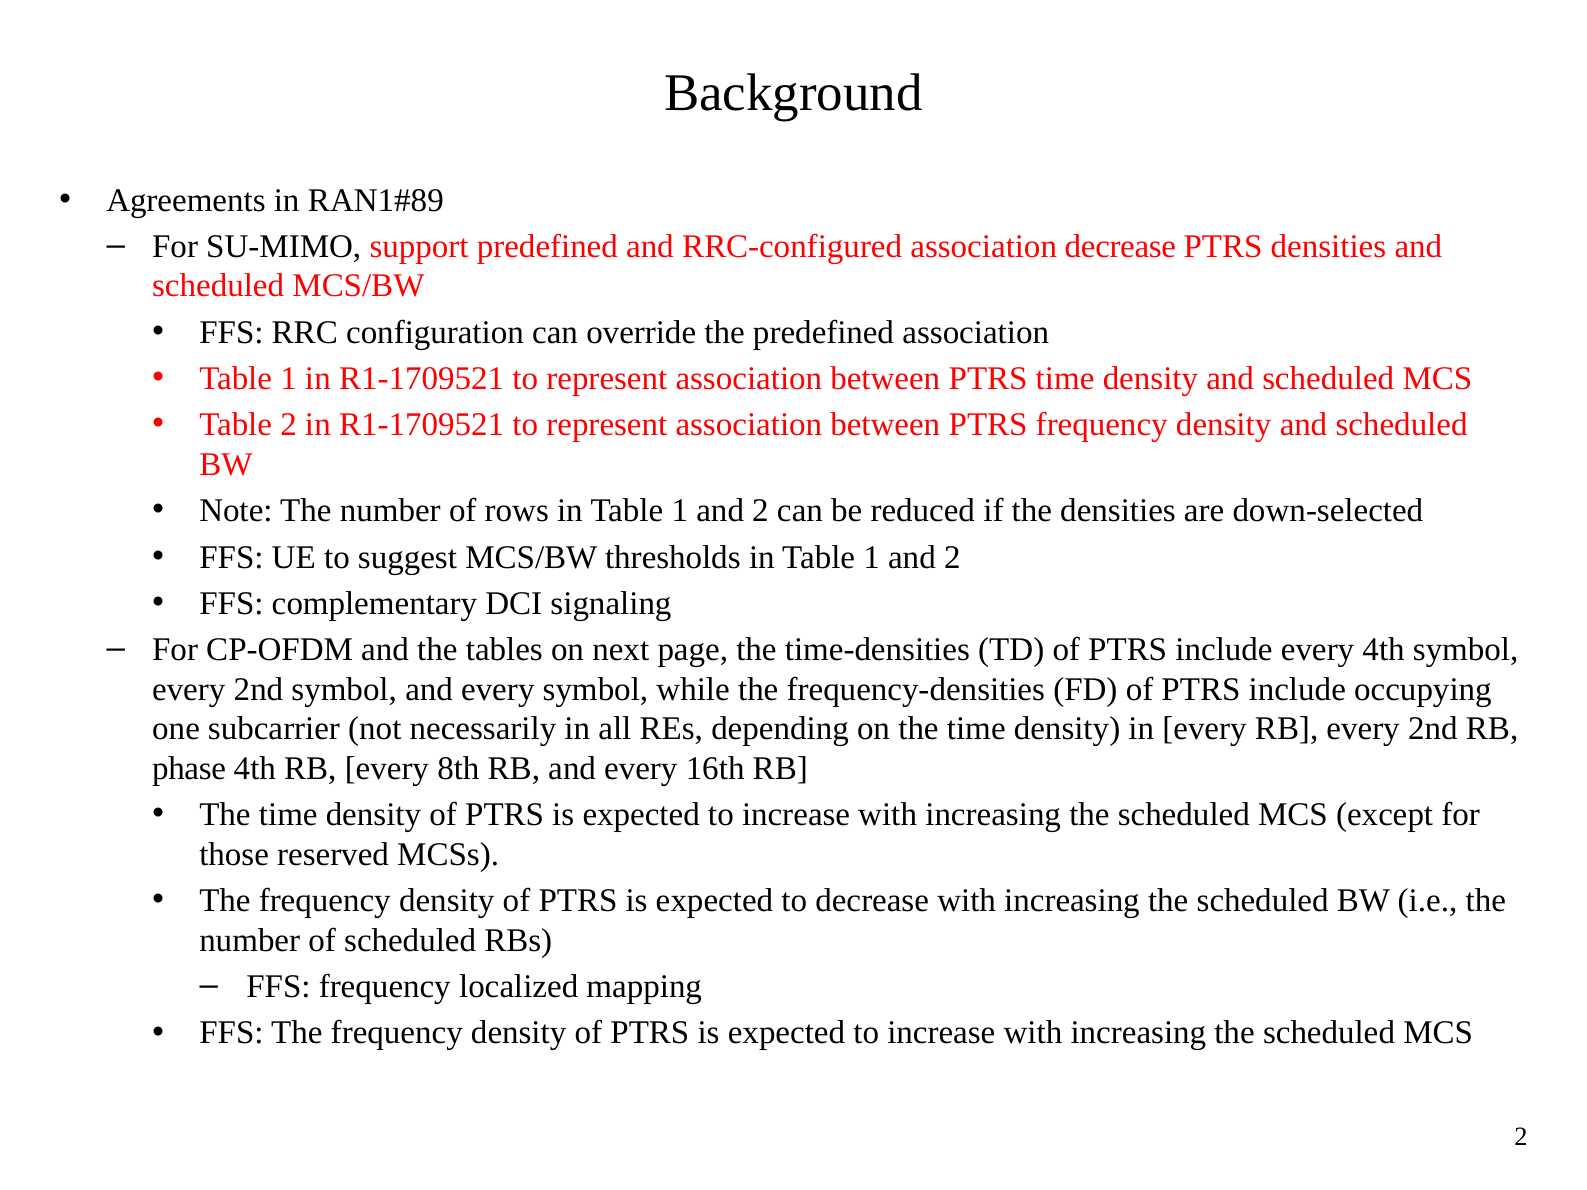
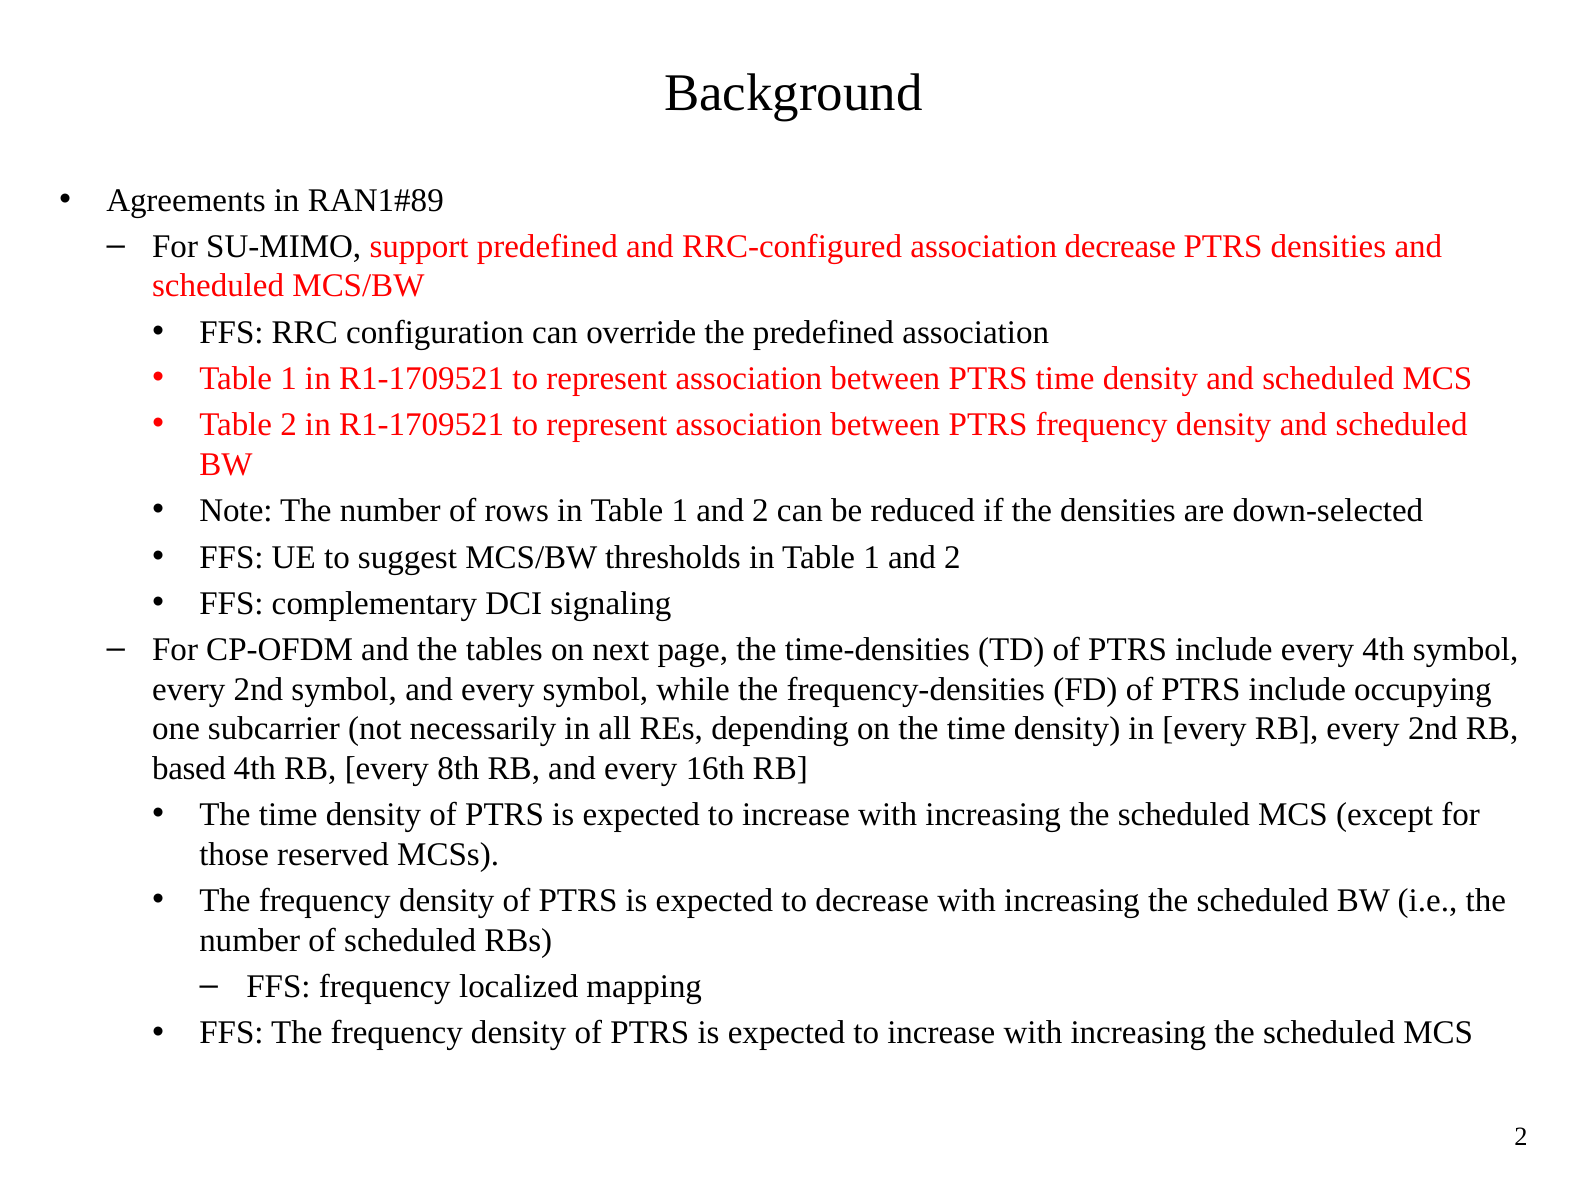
phase: phase -> based (189, 769)
